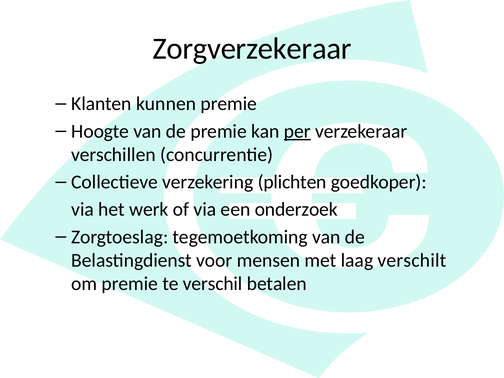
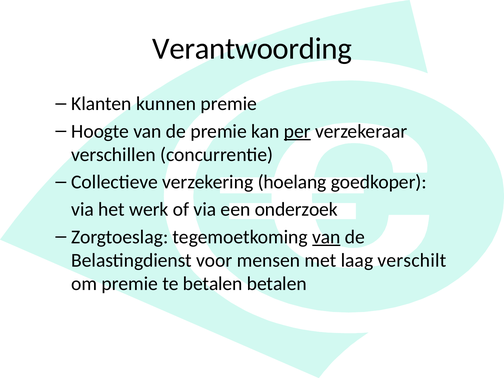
Zorgverzekeraar: Zorgverzekeraar -> Verantwoording (252, 49)
plichten: plichten -> hoelang (292, 182)
van underline: none -> present (326, 237)
te verschil: verschil -> betalen (213, 284)
